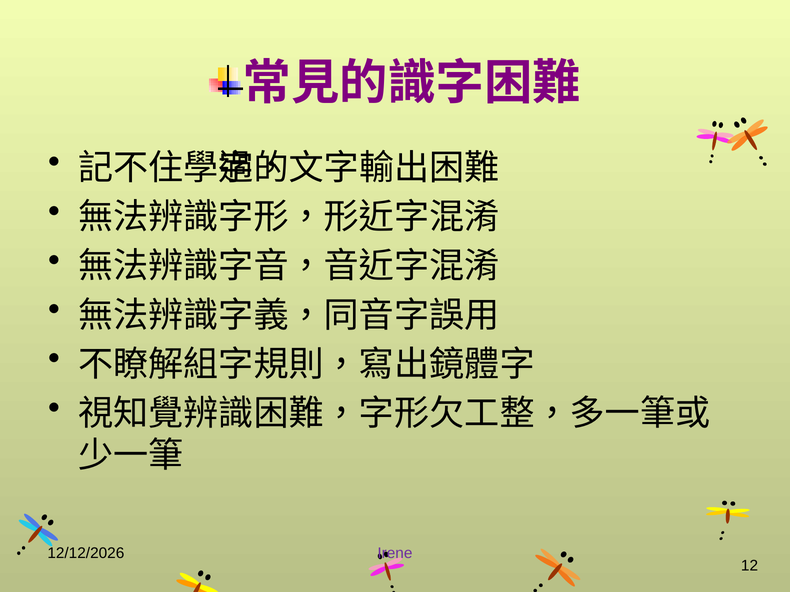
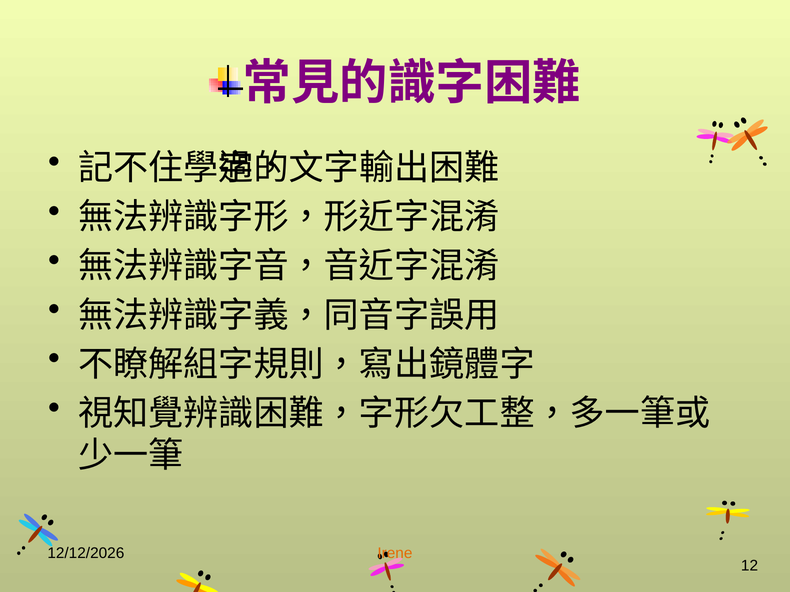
Irene colour: purple -> orange (395, 554)
